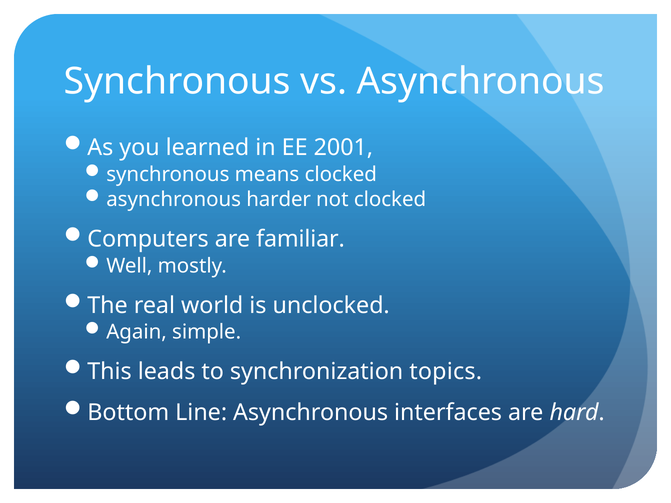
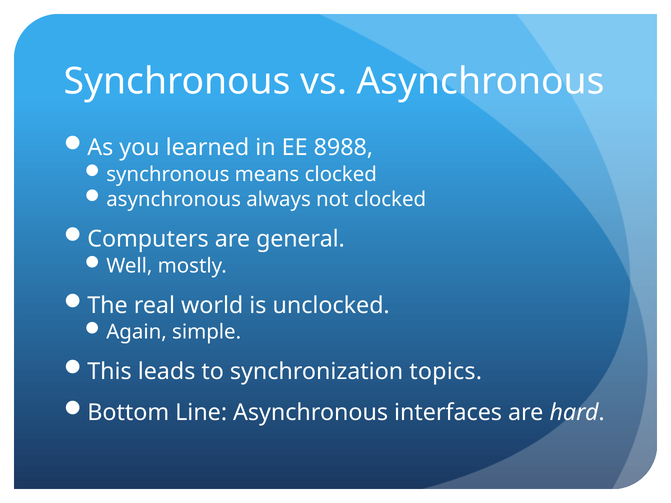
2001: 2001 -> 8988 (343, 148)
harder: harder -> always (279, 200)
familiar: familiar -> general (300, 239)
